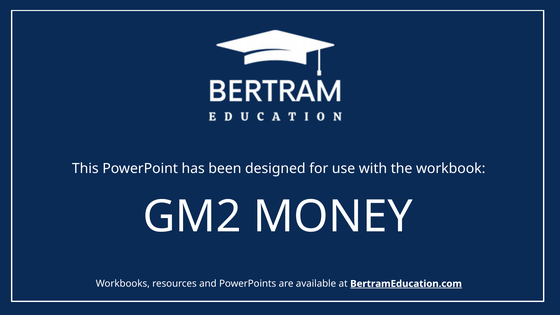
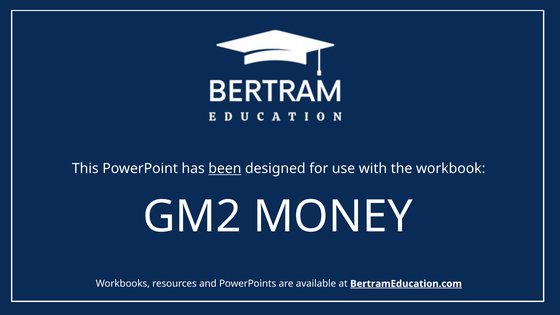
been underline: none -> present (225, 169)
